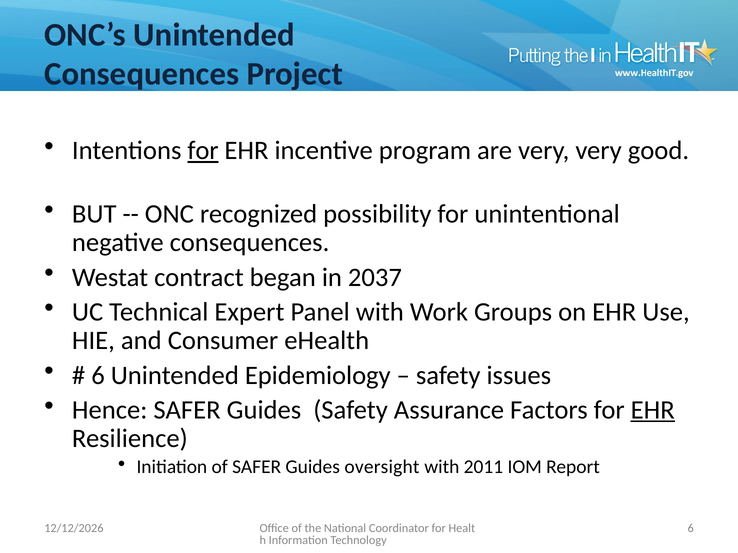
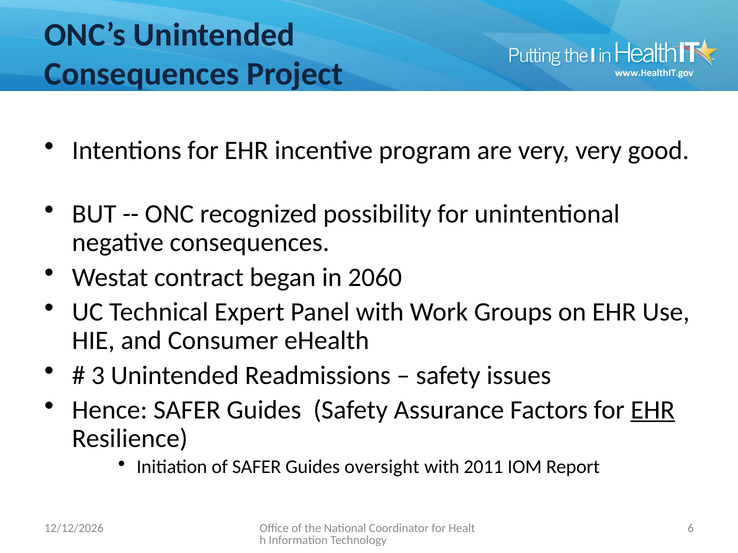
for underline: present -> none (203, 151)
2037: 2037 -> 2060 (375, 278)
6: 6 -> 3 (98, 376)
Epidemiology: Epidemiology -> Readmissions (318, 376)
